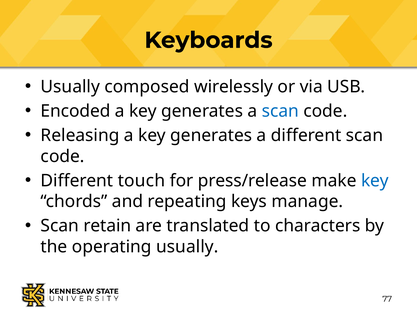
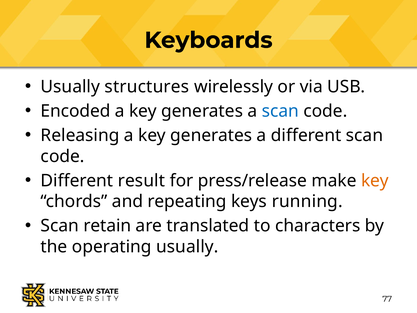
composed: composed -> structures (147, 87)
touch: touch -> result (141, 181)
key colour: blue -> orange (375, 181)
manage: manage -> running (307, 201)
